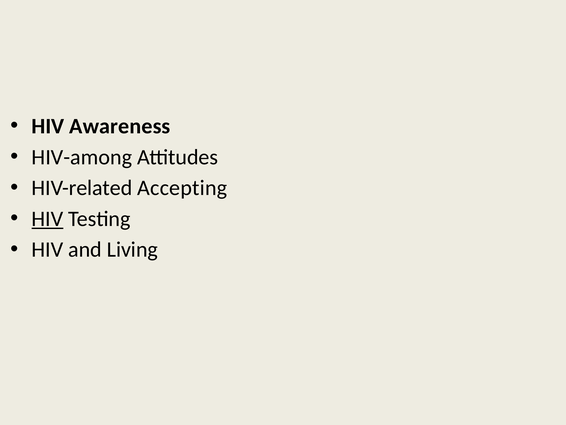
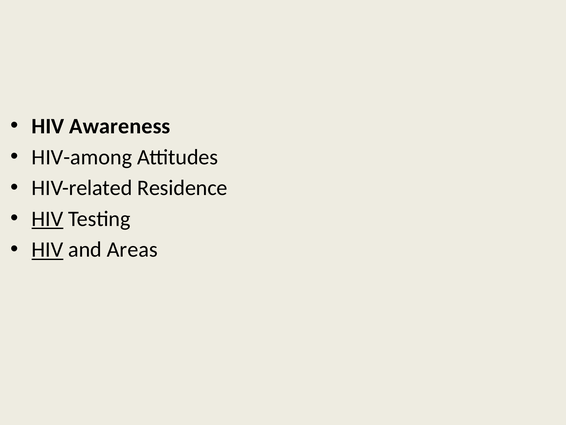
Accepting: Accepting -> Residence (182, 188)
HIV underline: none -> present (47, 249)
Living: Living -> Areas (132, 249)
